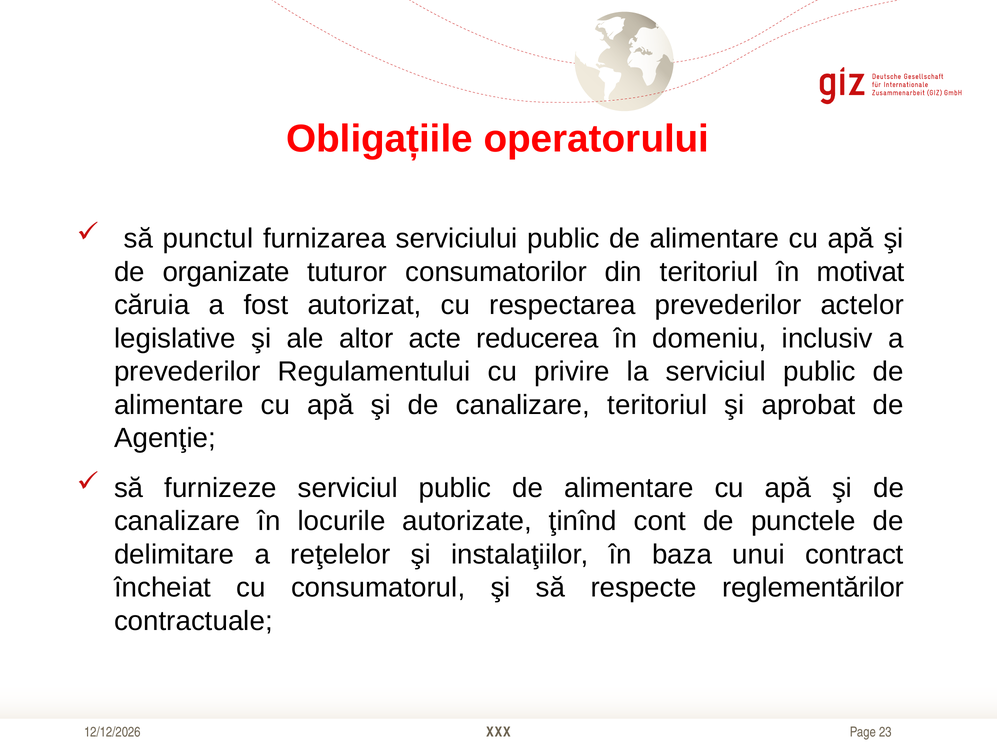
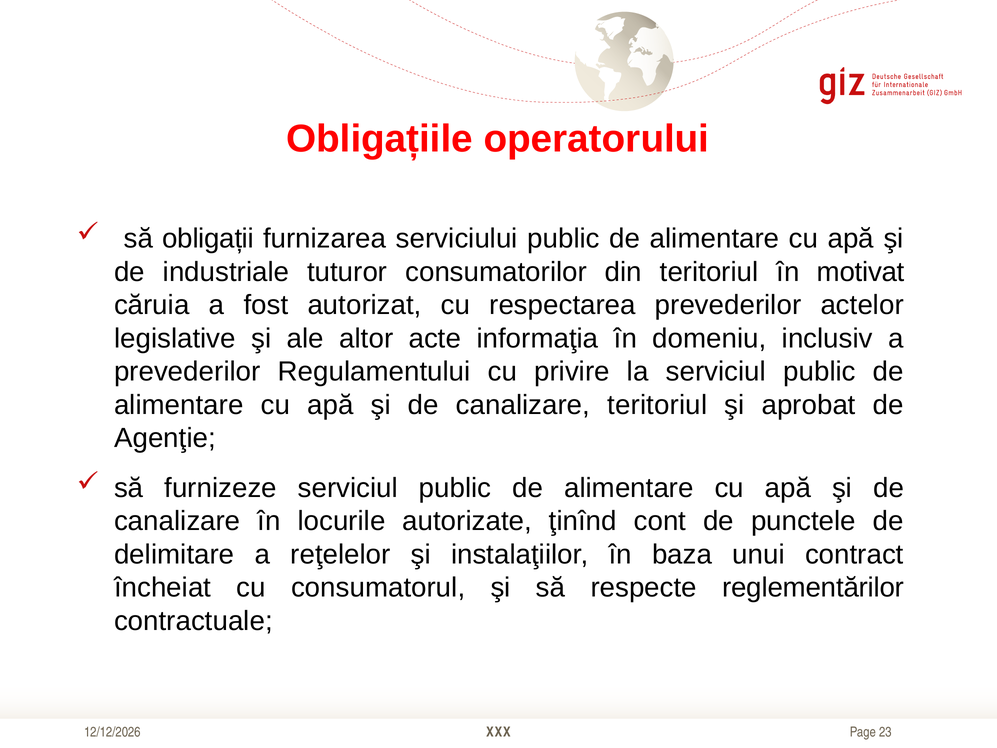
punctul: punctul -> obligații (208, 239)
organizate: organizate -> industriale (226, 272)
reducerea: reducerea -> informaţia (537, 338)
